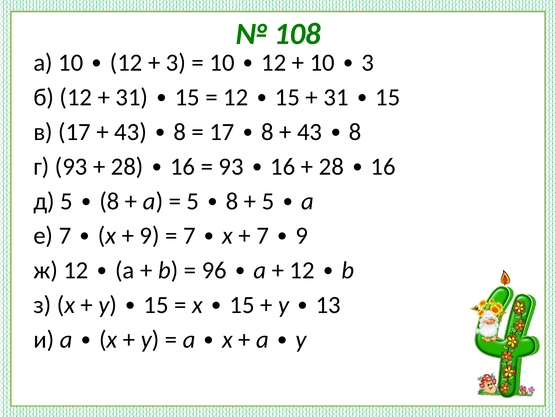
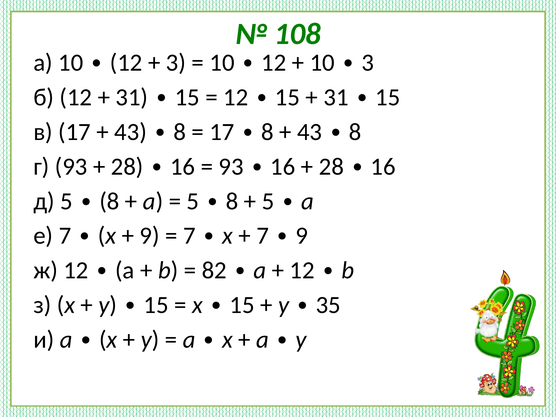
96: 96 -> 82 (214, 270)
13: 13 -> 35 (328, 305)
